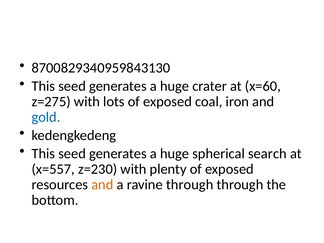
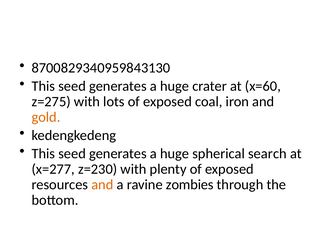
gold colour: blue -> orange (46, 117)
x=557: x=557 -> x=277 (53, 169)
ravine through: through -> zombies (190, 185)
